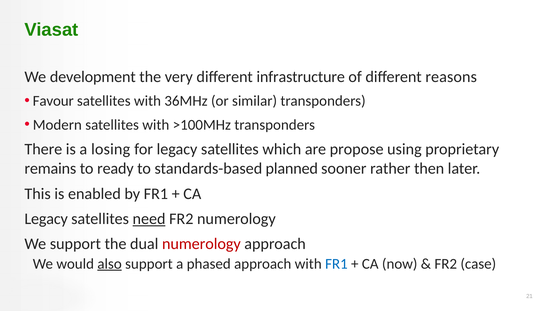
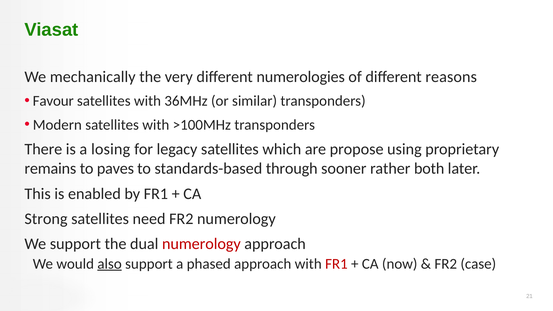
development: development -> mechanically (93, 77)
infrastructure: infrastructure -> numerologies (301, 77)
ready: ready -> paves (115, 169)
planned: planned -> through (292, 169)
then: then -> both (429, 169)
Legacy: Legacy -> Strong (46, 219)
need underline: present -> none (149, 219)
FR1 colour: blue -> red (336, 264)
